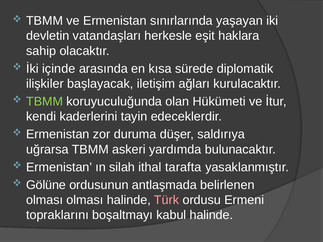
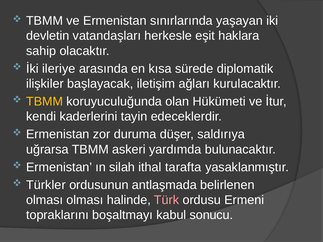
içinde: içinde -> ileriye (59, 69)
TBMM colour: light green -> yellow (45, 102)
Gölüne: Gölüne -> Türkler (46, 185)
kabul halinde: halinde -> sonucu (211, 215)
